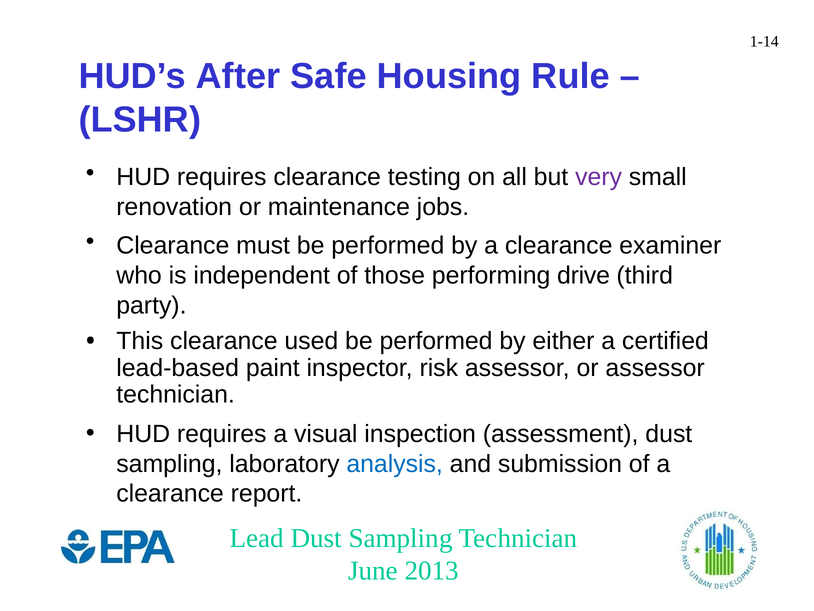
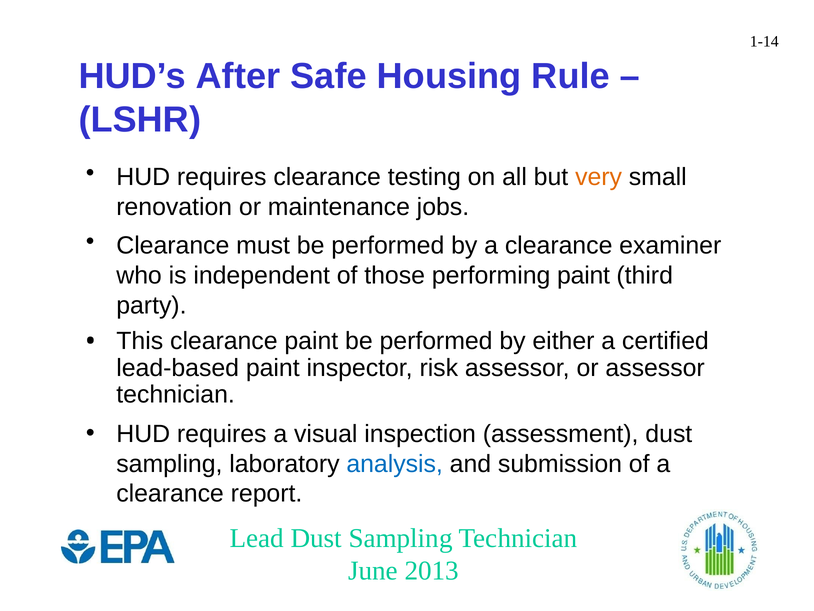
very colour: purple -> orange (599, 177)
performing drive: drive -> paint (584, 275)
clearance used: used -> paint (311, 341)
